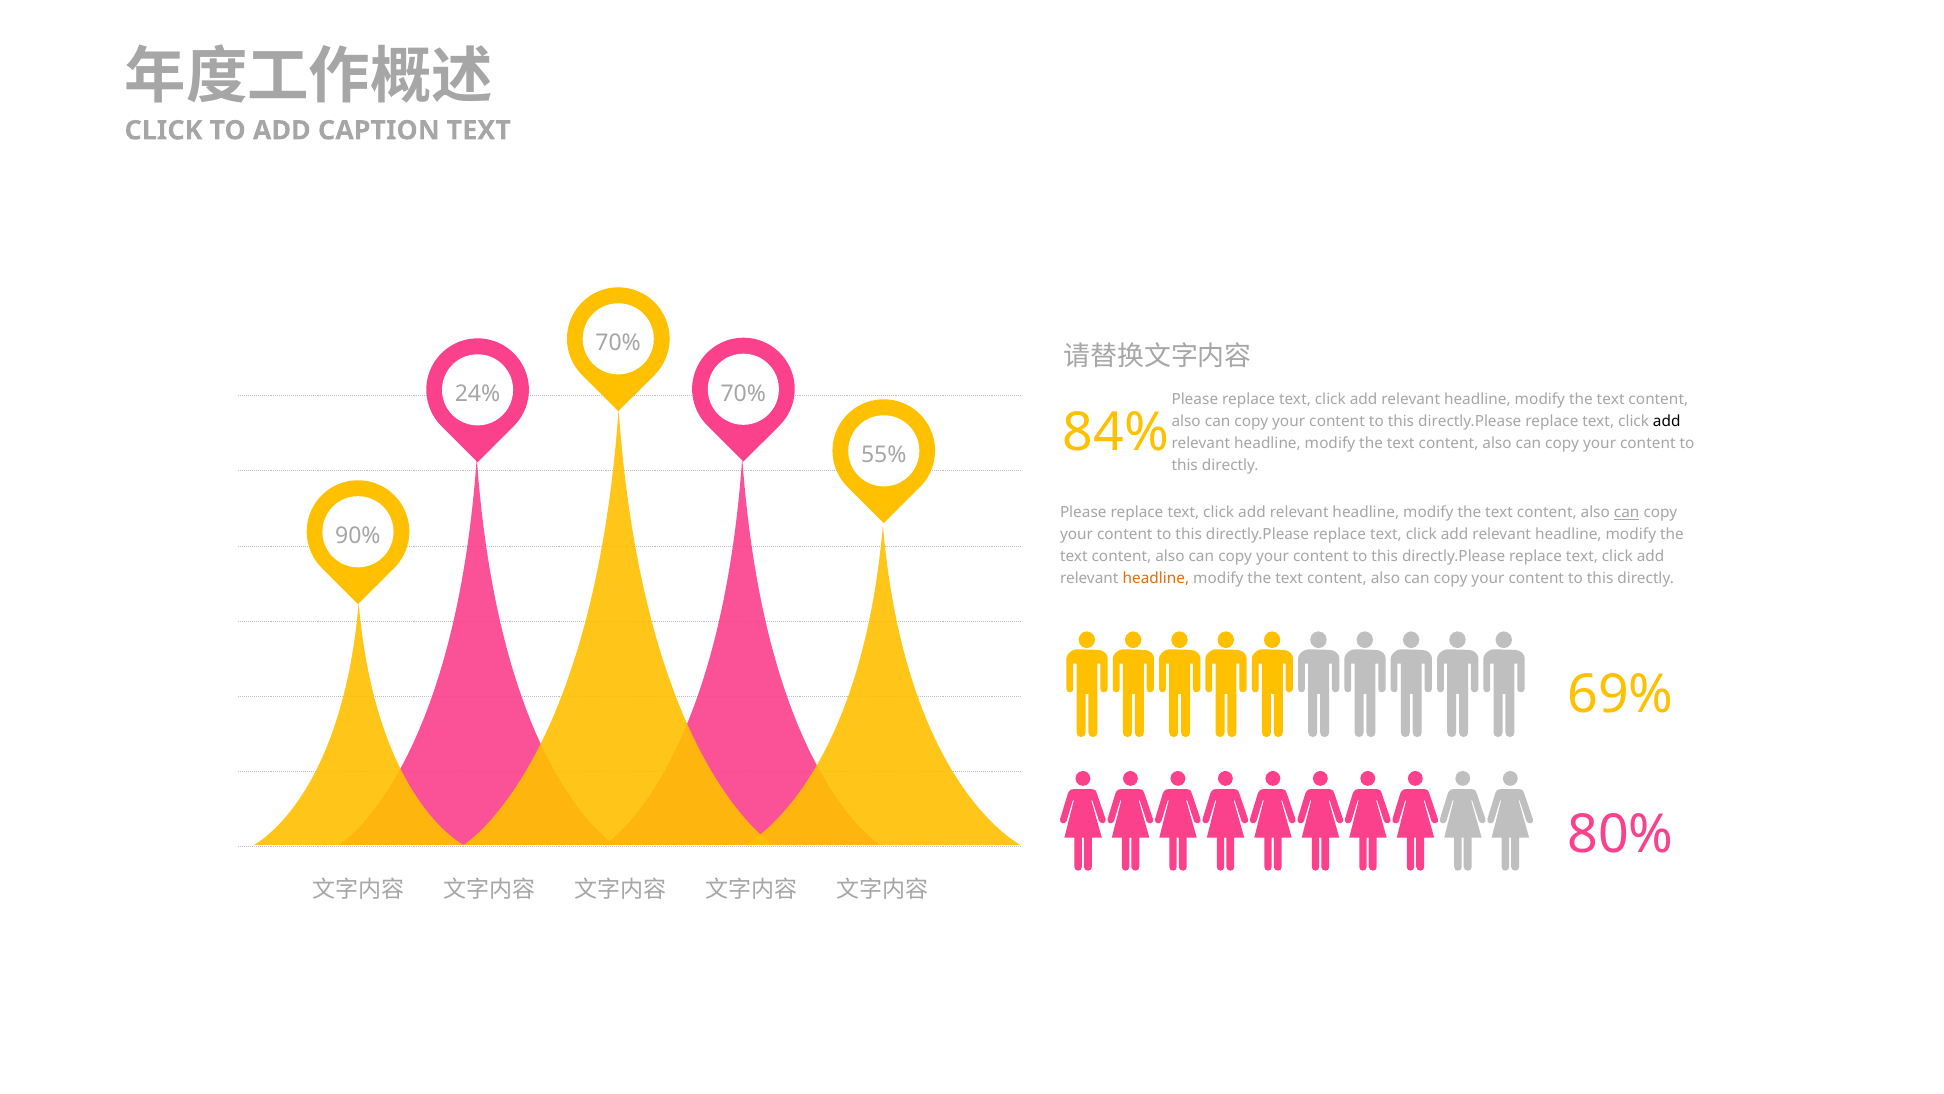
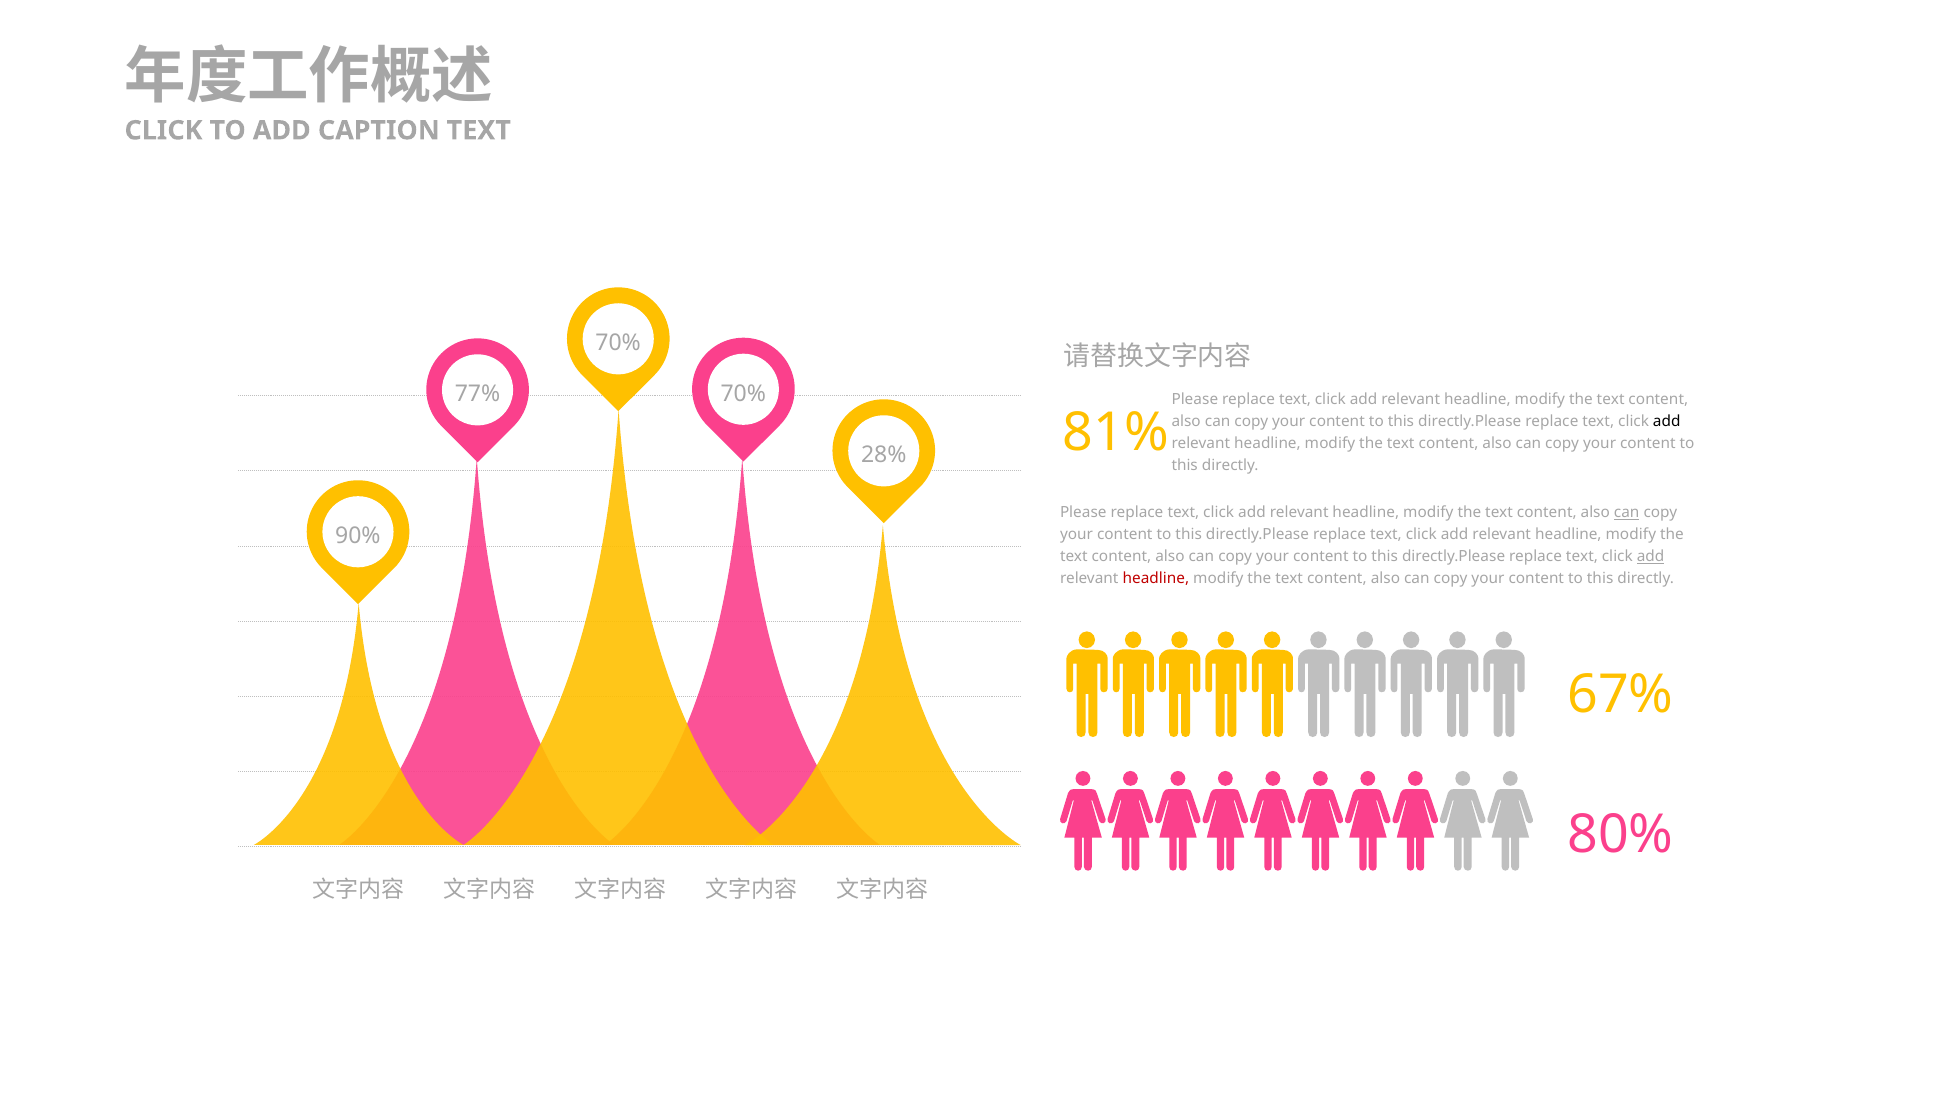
24%: 24% -> 77% (477, 394)
84%: 84% -> 81% (1116, 433)
55%: 55% -> 28% (884, 455)
add underline: none -> present (1651, 556)
headline colour: orange -> red (1156, 578)
69%: 69% -> 67% (1621, 694)
